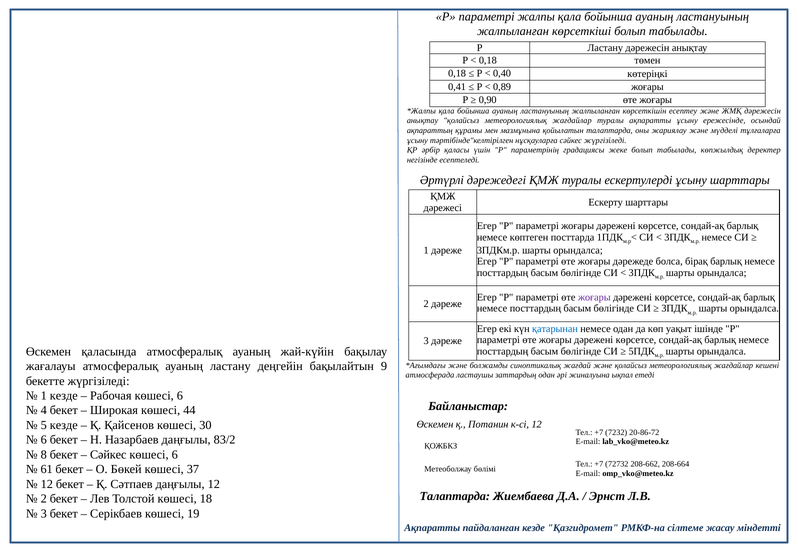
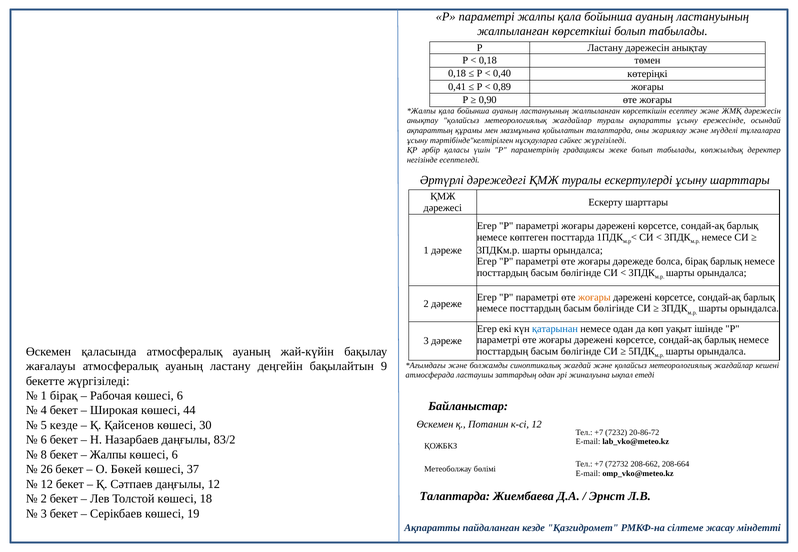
жоғары colour: purple -> orange (594, 298)
1 кезде: кезде -> бірақ (64, 396)
Сәйкес: Сәйкес -> Жалпы (108, 455)
61: 61 -> 26 (47, 470)
